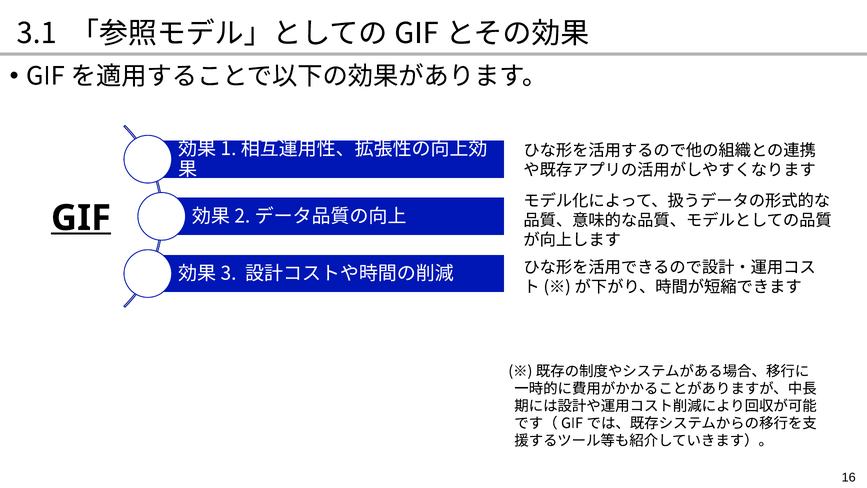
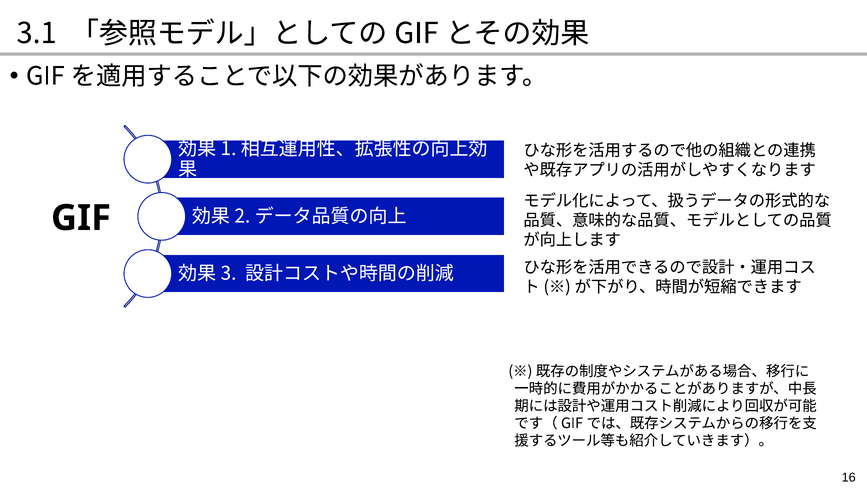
GIF underline: present -> none (81, 218)
